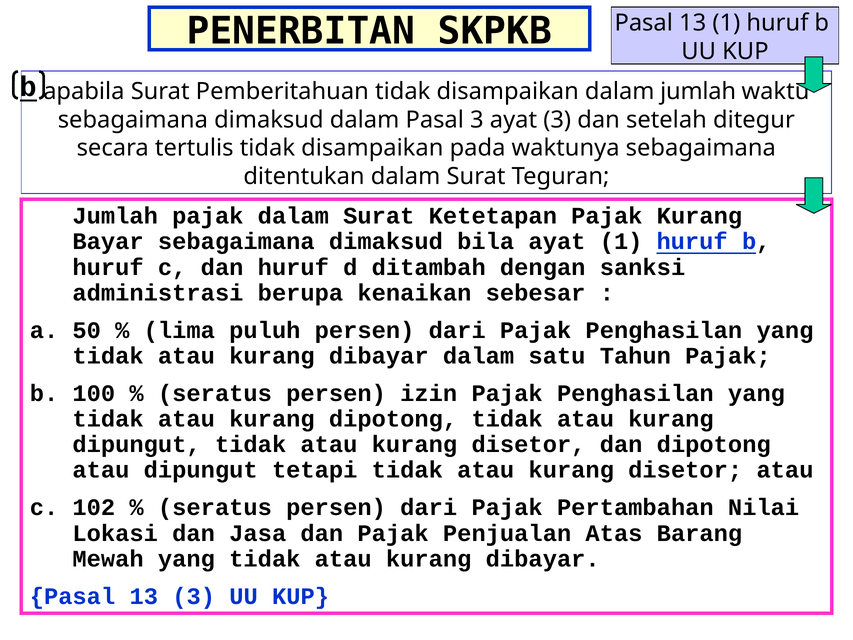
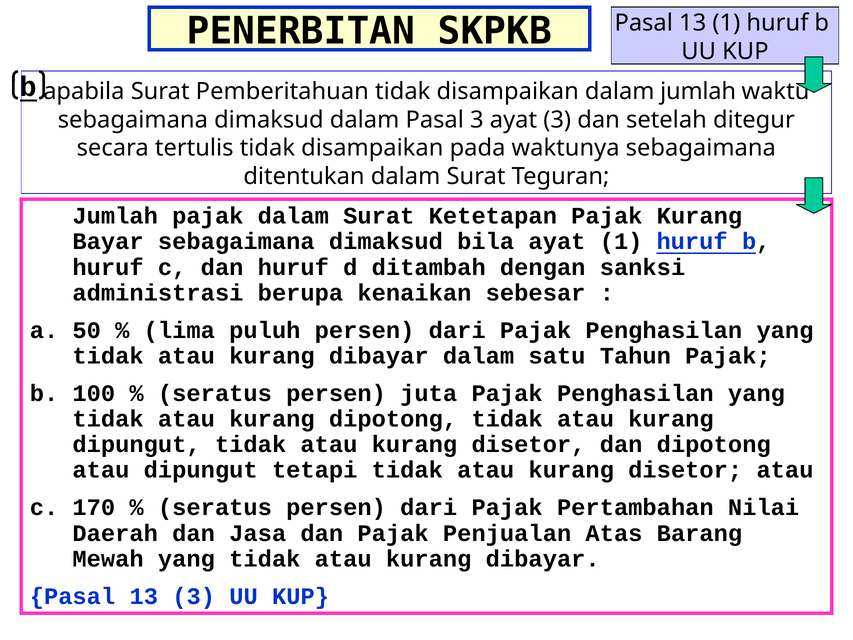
izin: izin -> juta (429, 393)
102: 102 -> 170 (94, 507)
Lokasi: Lokasi -> Daerah (115, 533)
